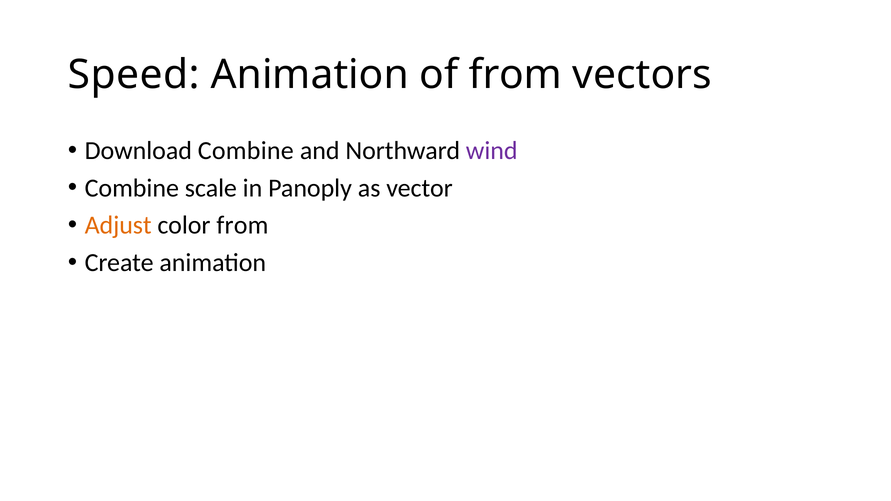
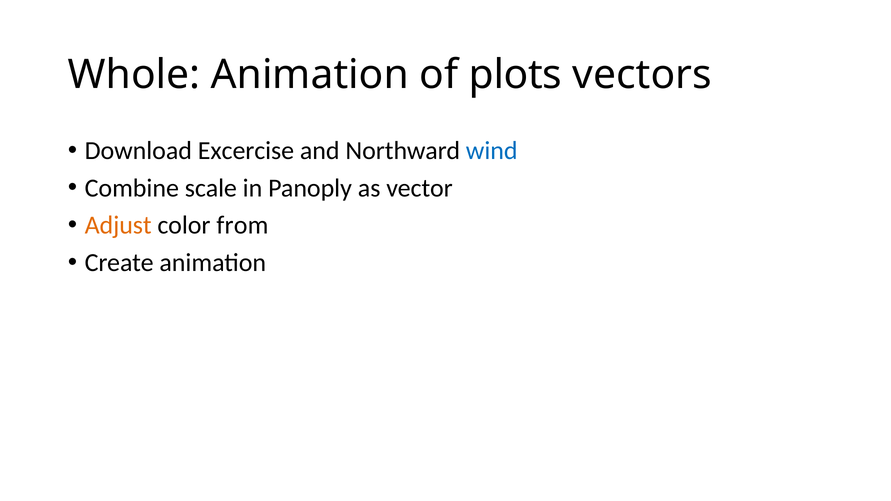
Speed: Speed -> Whole (134, 75)
of from: from -> plots (515, 75)
Download Combine: Combine -> Excercise (246, 151)
wind colour: purple -> blue (492, 151)
